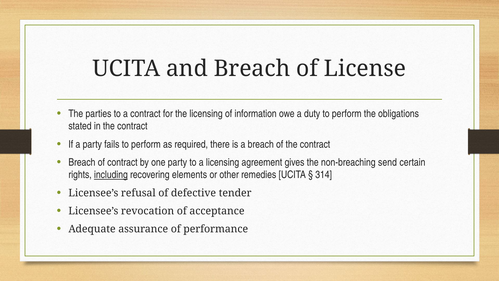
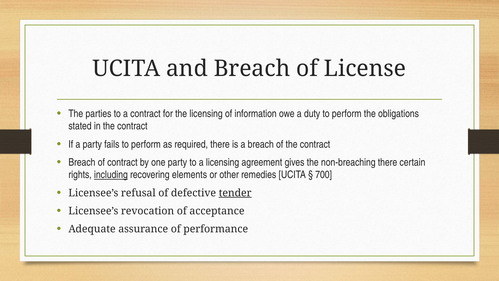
non-breaching send: send -> there (388, 162)
314: 314 -> 700 (324, 175)
tender underline: none -> present (235, 193)
